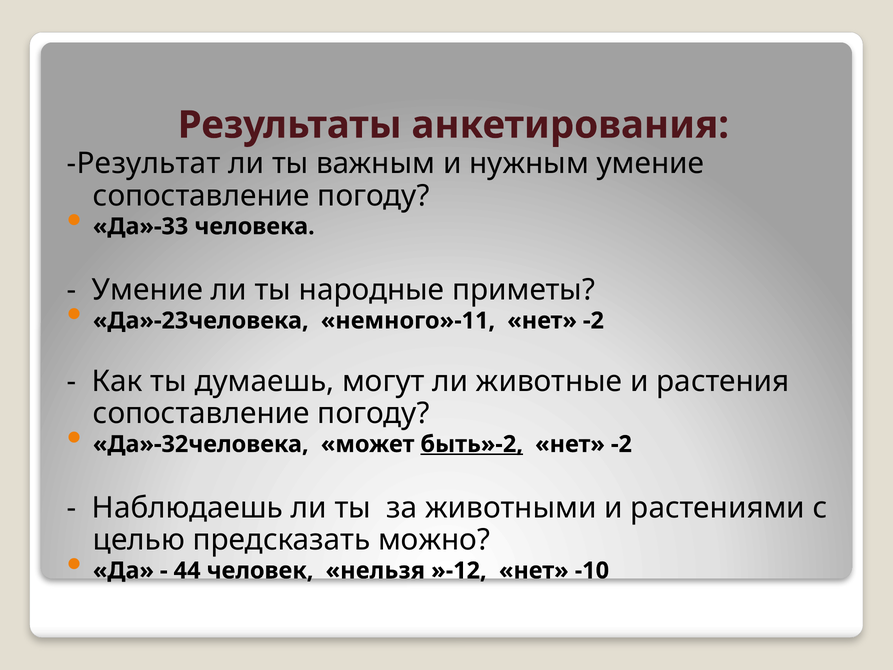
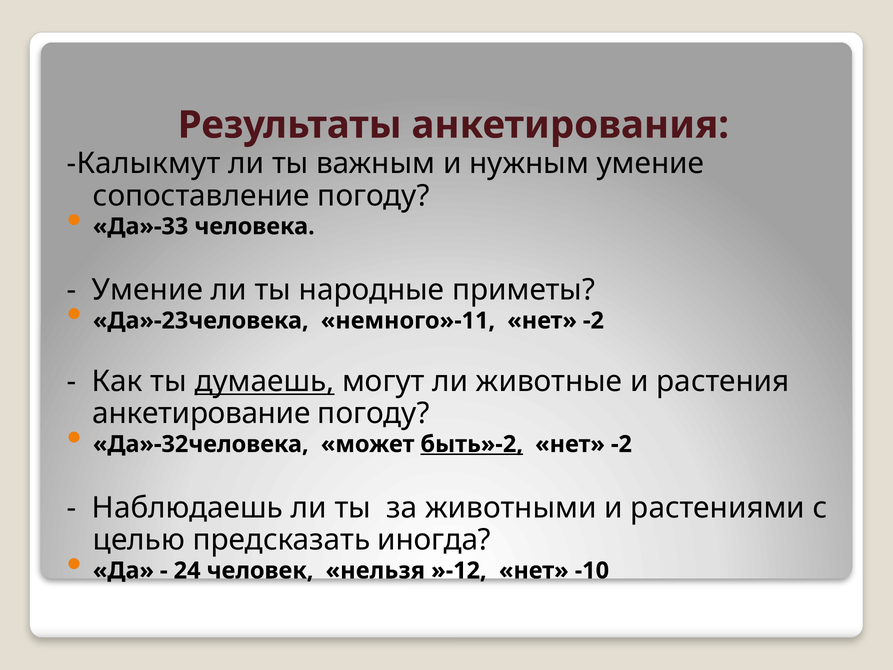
Результат: Результат -> Калыкмут (144, 163)
думаешь underline: none -> present (264, 381)
сопоставление: сопоставление -> анкетирование (201, 413)
можно: можно -> иногда (434, 540)
44: 44 -> 24 (187, 570)
